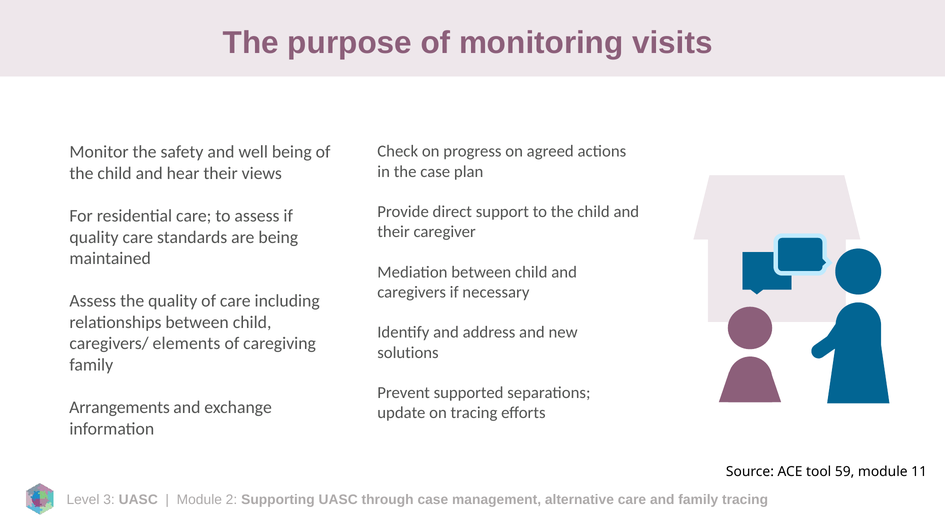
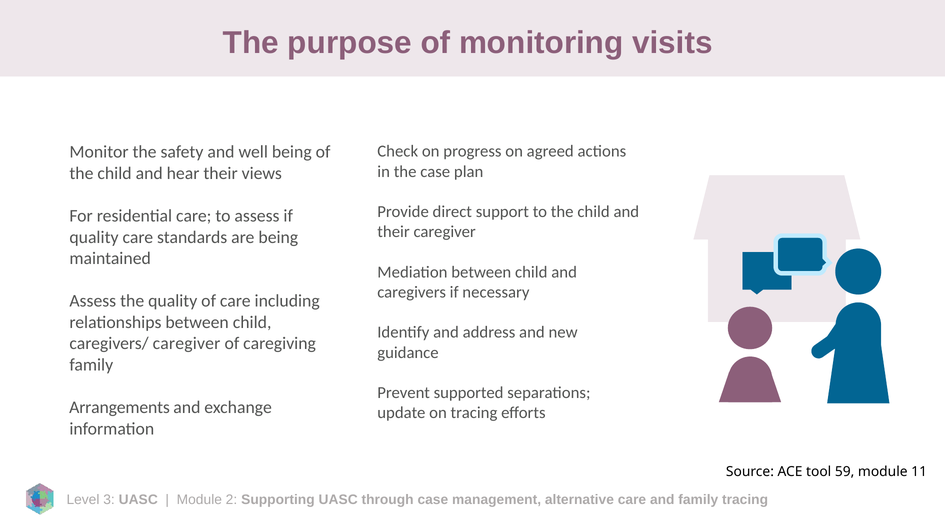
caregivers/ elements: elements -> caregiver (186, 343)
solutions: solutions -> guidance (408, 352)
